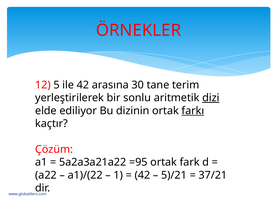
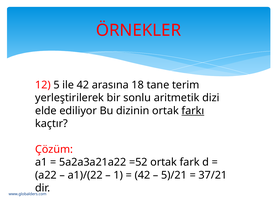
30: 30 -> 18 (138, 85)
dizi underline: present -> none (211, 98)
=95: =95 -> =52 (138, 163)
